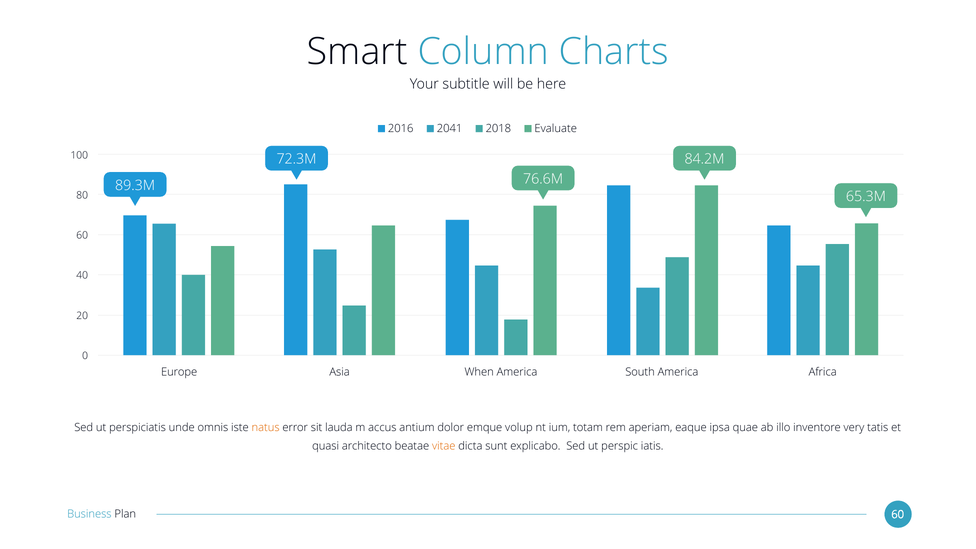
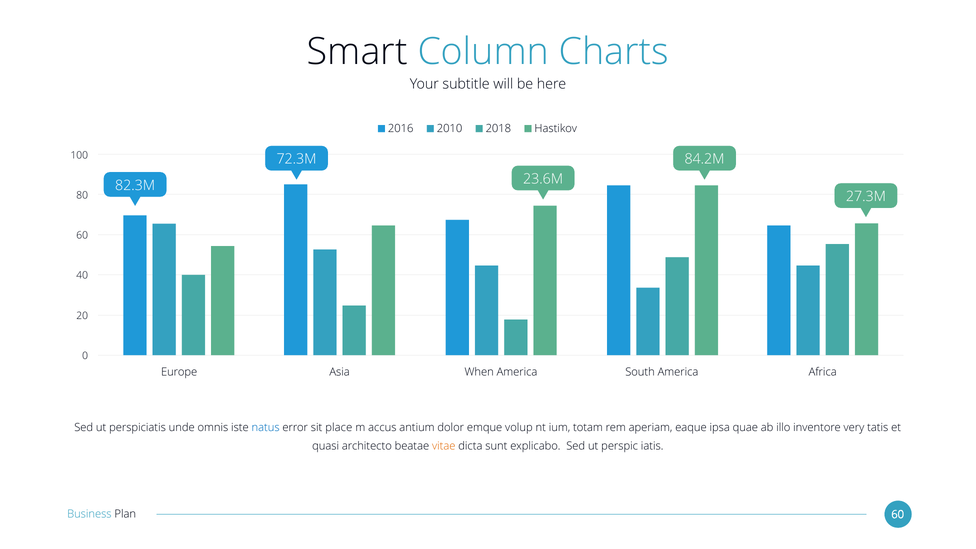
2041: 2041 -> 2010 (450, 129)
Evaluate: Evaluate -> Hastikov (556, 129)
76.6M: 76.6M -> 23.6M (543, 179)
89.3M: 89.3M -> 82.3M (135, 185)
65.3M: 65.3M -> 27.3M (866, 197)
natus colour: orange -> blue (266, 427)
lauda: lauda -> place (339, 427)
